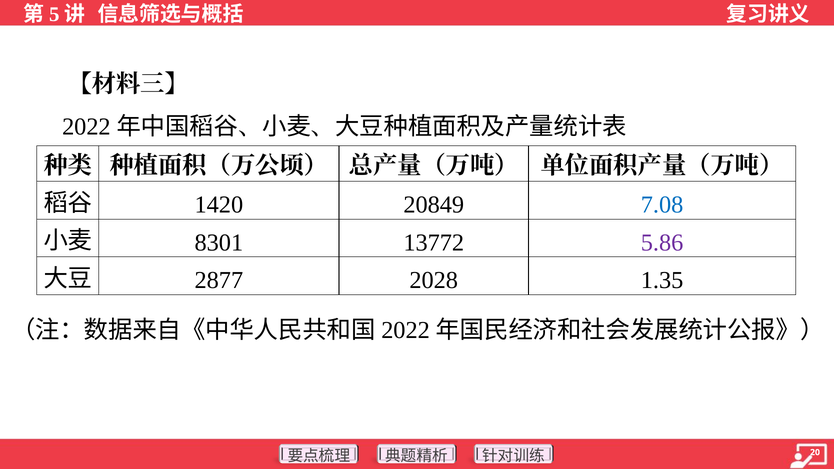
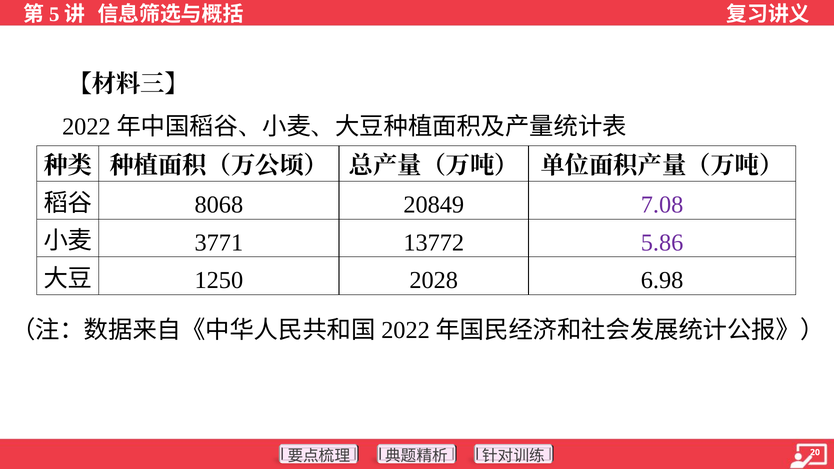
1420: 1420 -> 8068 (219, 205)
7.08 colour: blue -> purple (662, 205)
8301: 8301 -> 3771 (219, 243)
2877: 2877 -> 1250 (219, 280)
1.35: 1.35 -> 6.98 (662, 280)
